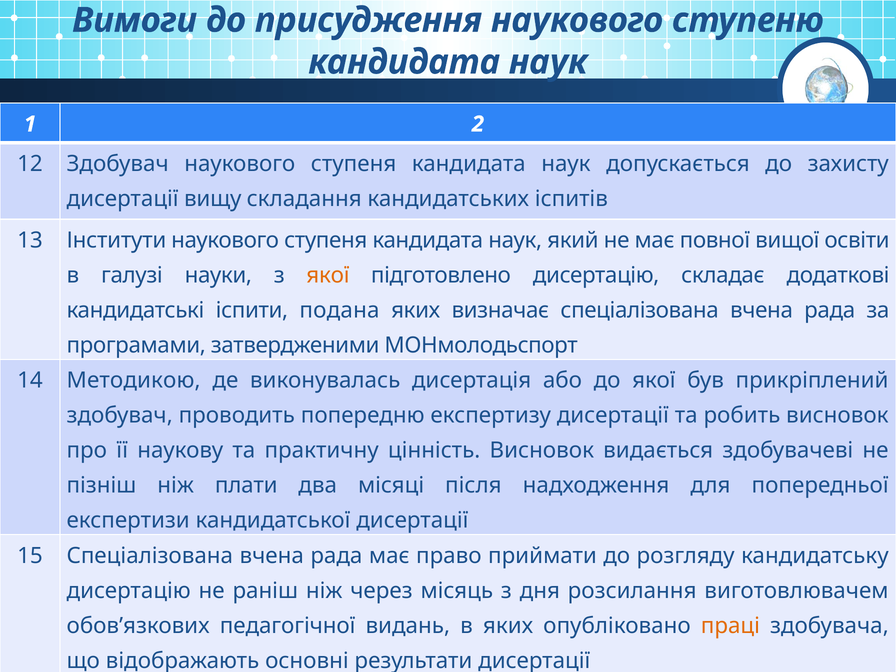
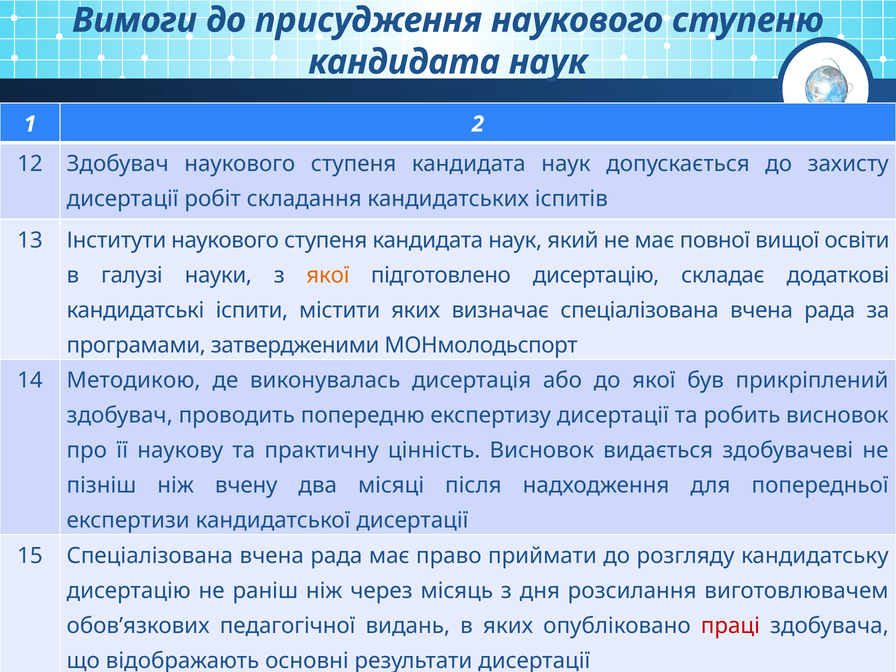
вищу: вищу -> робіт (213, 199)
подана: подана -> містити (340, 310)
плати: плати -> вчену (246, 486)
праці colour: orange -> red (730, 626)
